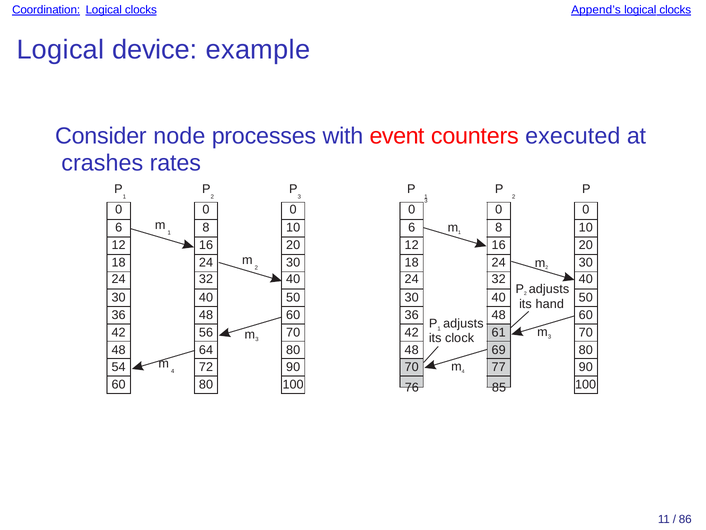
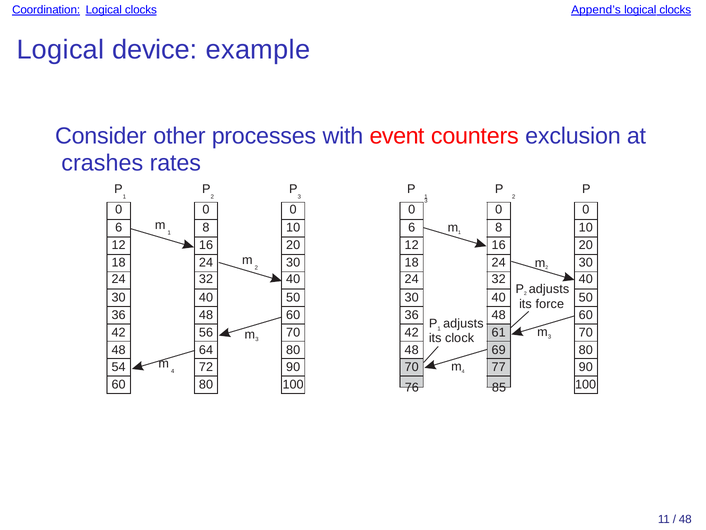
node: node -> other (179, 136)
executed: executed -> exclusion (573, 136)
hand: hand -> force (550, 304)
86: 86 -> 48 (685, 519)
